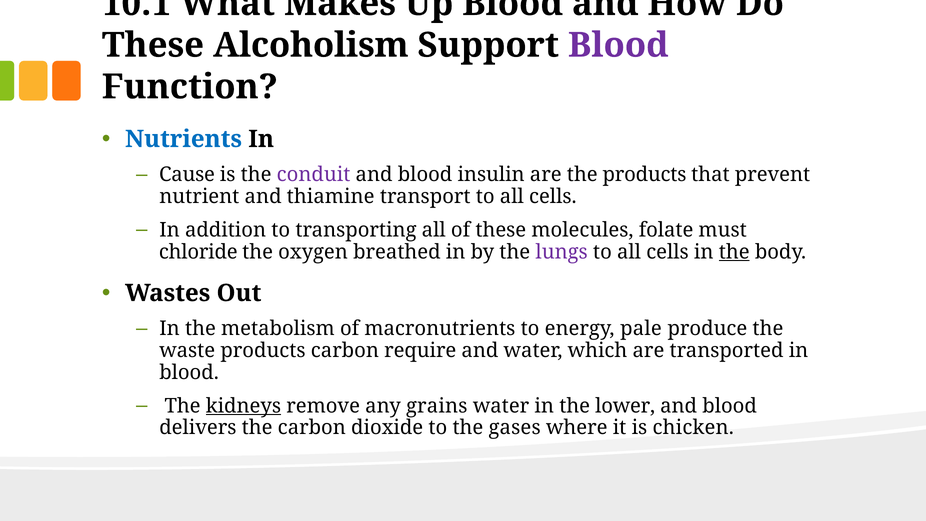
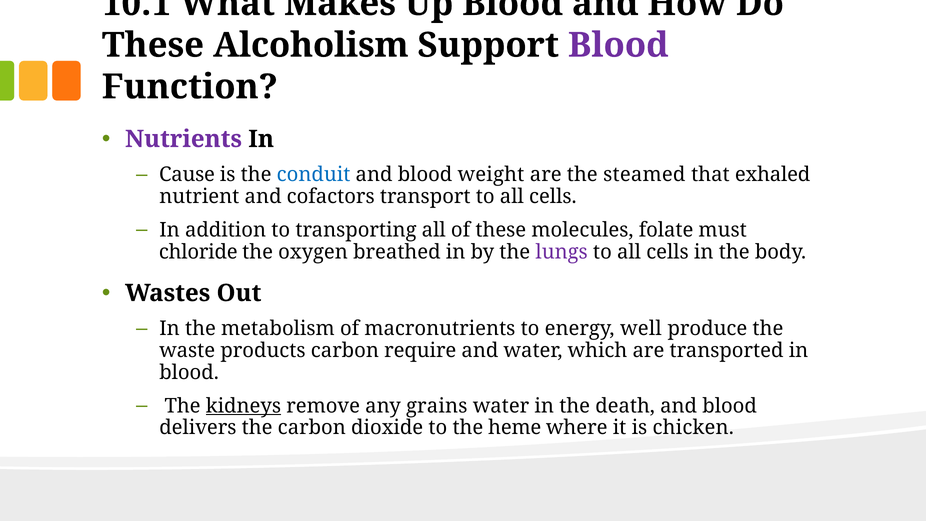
Nutrients colour: blue -> purple (184, 139)
conduit colour: purple -> blue (314, 175)
insulin: insulin -> weight (491, 175)
the products: products -> steamed (644, 175)
prevent: prevent -> exhaled (773, 175)
thiamine: thiamine -> cofactors (331, 196)
the underline: present -> none (734, 252)
pale: pale -> well (641, 329)
lower: lower -> death (625, 406)
gases: gases -> heme (515, 428)
